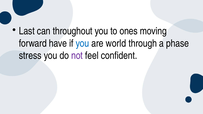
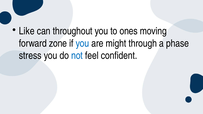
Last: Last -> Like (27, 31)
have: have -> zone (58, 43)
world: world -> might (116, 43)
not colour: purple -> blue (77, 56)
